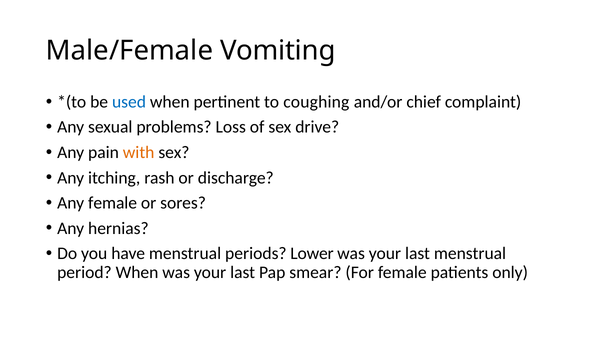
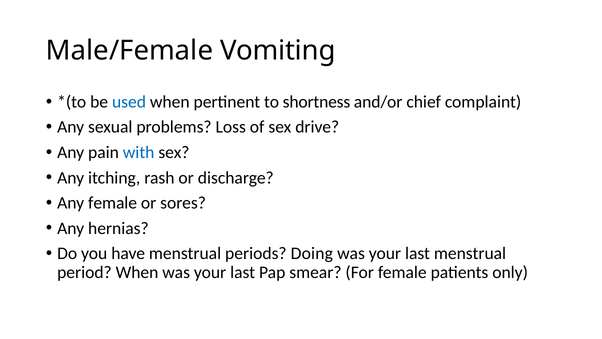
coughing: coughing -> shortness (317, 102)
with colour: orange -> blue (139, 152)
Lower: Lower -> Doing (312, 253)
